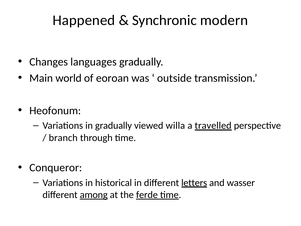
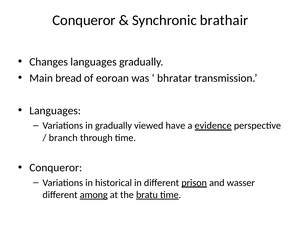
Happened: Happened -> Conqueror (84, 20)
modern: modern -> brathair (224, 20)
world: world -> bread (69, 78)
outside: outside -> bhratar (174, 78)
Heofonum: Heofonum -> Languages (55, 110)
willa: willa -> have (175, 126)
travelled: travelled -> evidence (213, 126)
letters: letters -> prison (194, 183)
ferde: ferde -> bratu (147, 195)
